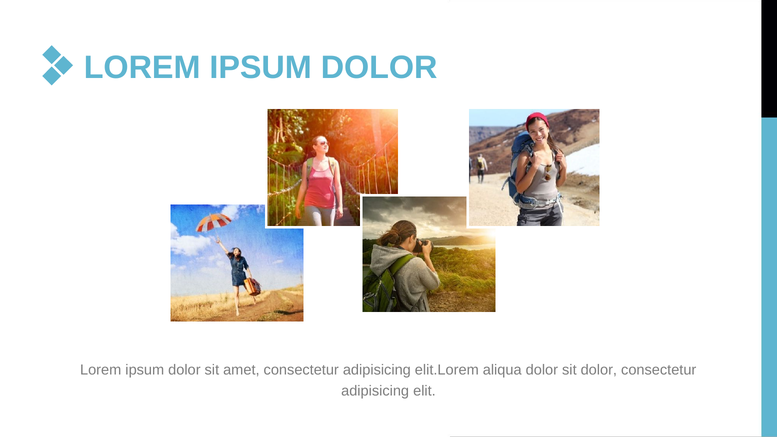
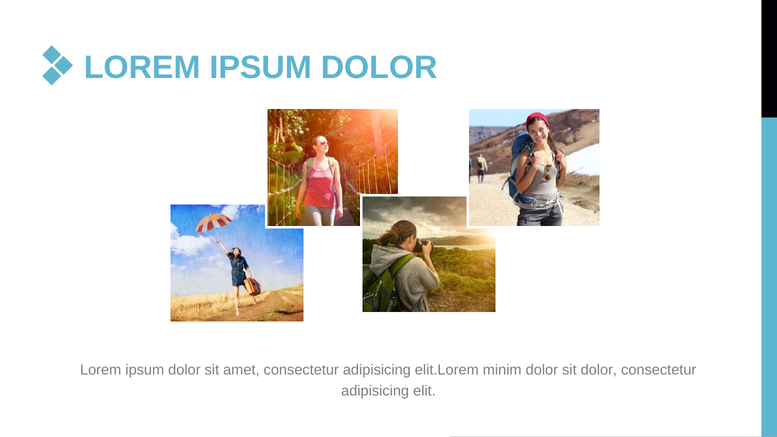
aliqua: aliqua -> minim (502, 370)
